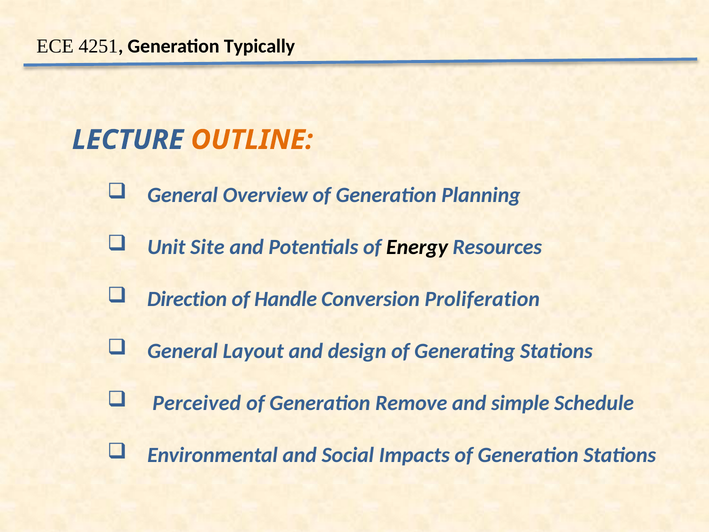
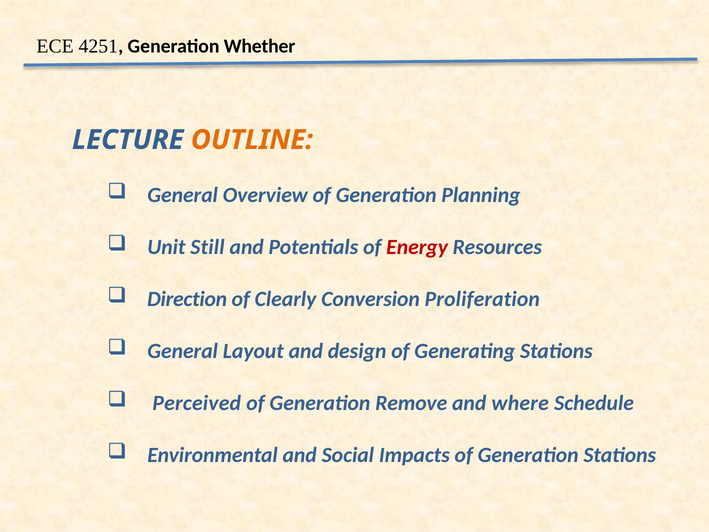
Typically: Typically -> Whether (260, 46)
Site: Site -> Still (207, 247)
Energy colour: black -> red (417, 247)
Handle: Handle -> Clearly (286, 299)
simple: simple -> where (520, 403)
